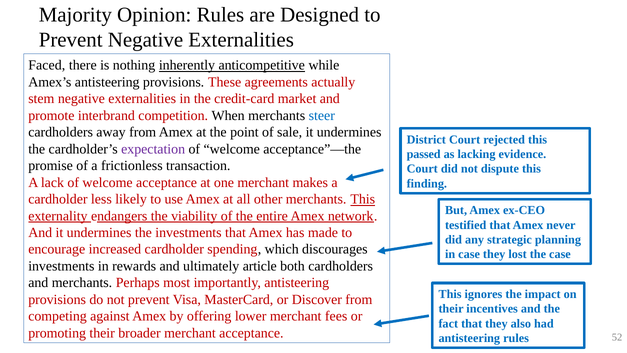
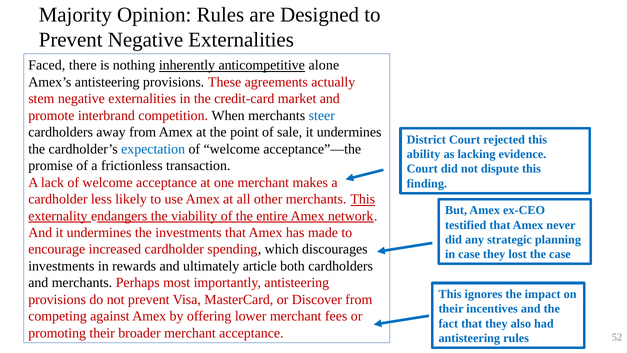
while: while -> alone (324, 65)
expectation colour: purple -> blue (153, 149)
passed: passed -> ability (424, 154)
